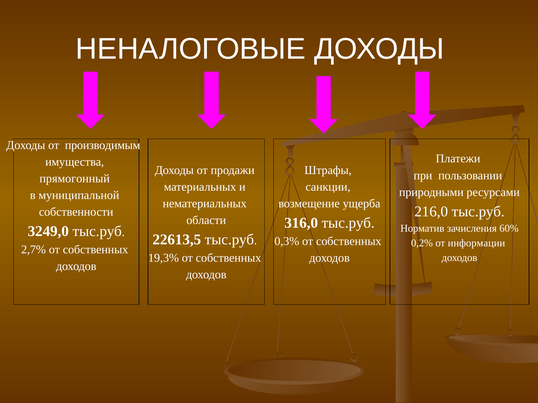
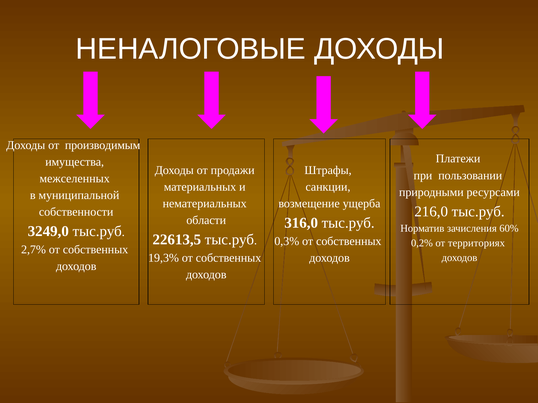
прямогонный: прямогонный -> межселенных (75, 179)
информации: информации -> территориях (476, 243)
